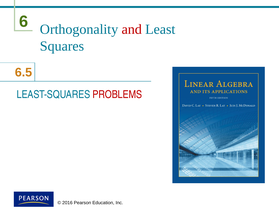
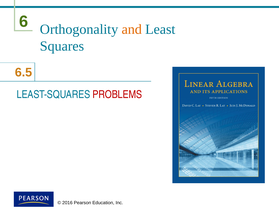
and colour: red -> orange (132, 29)
